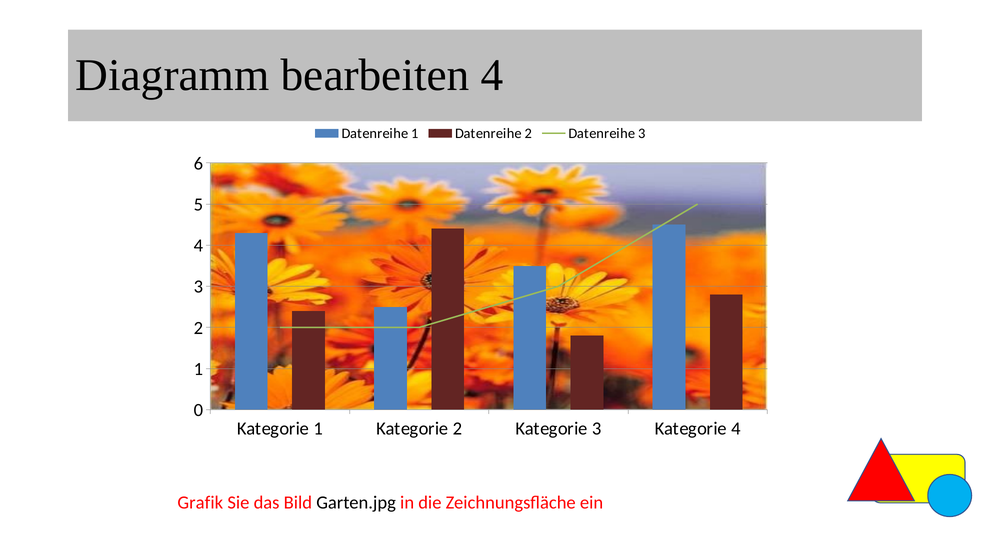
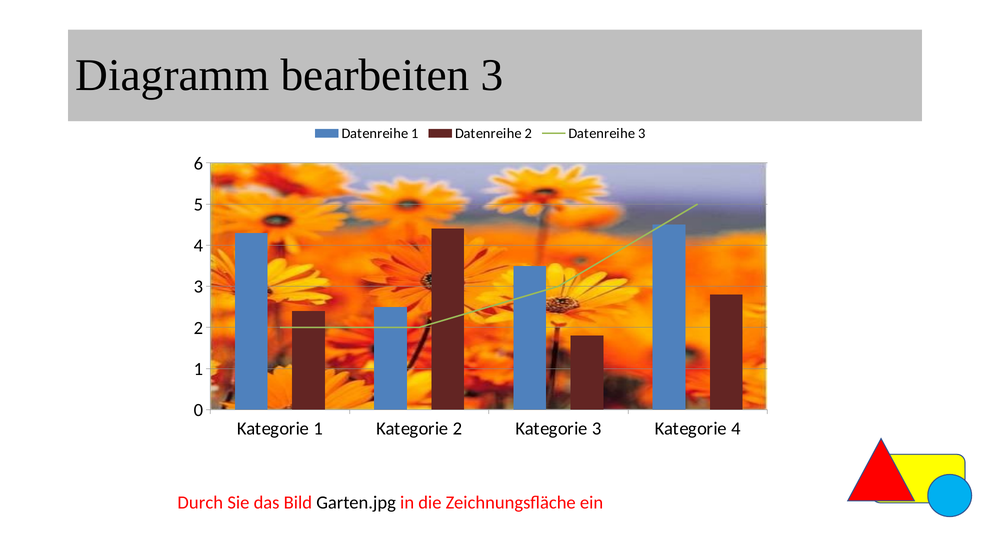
bearbeiten 4: 4 -> 3 (492, 75)
Grafik: Grafik -> Durch (200, 502)
